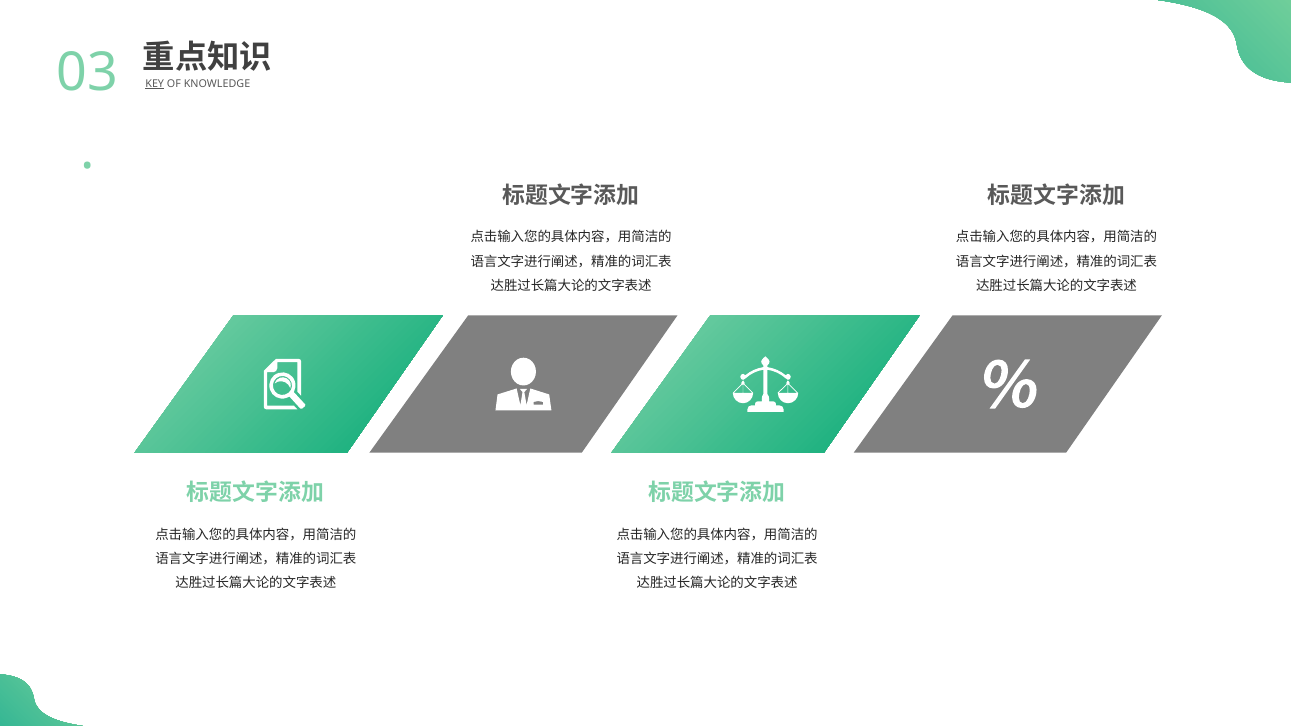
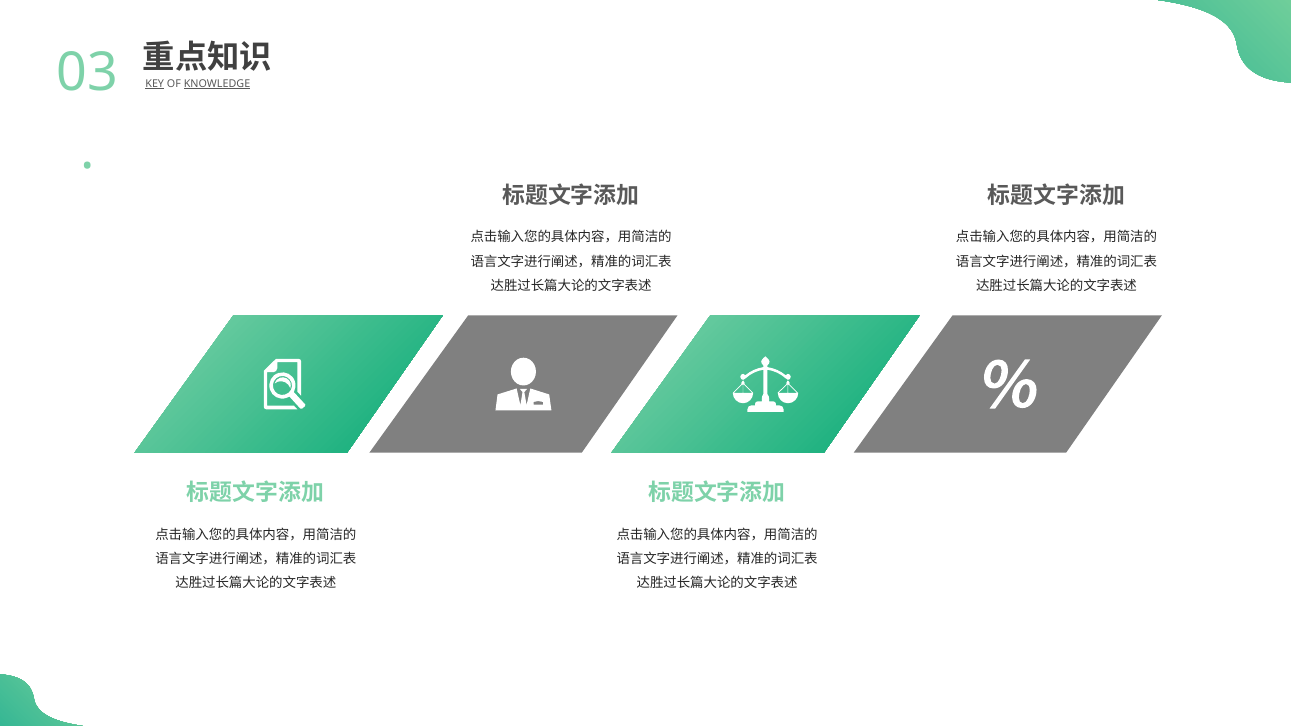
KNOWLEDGE underline: none -> present (217, 84)
